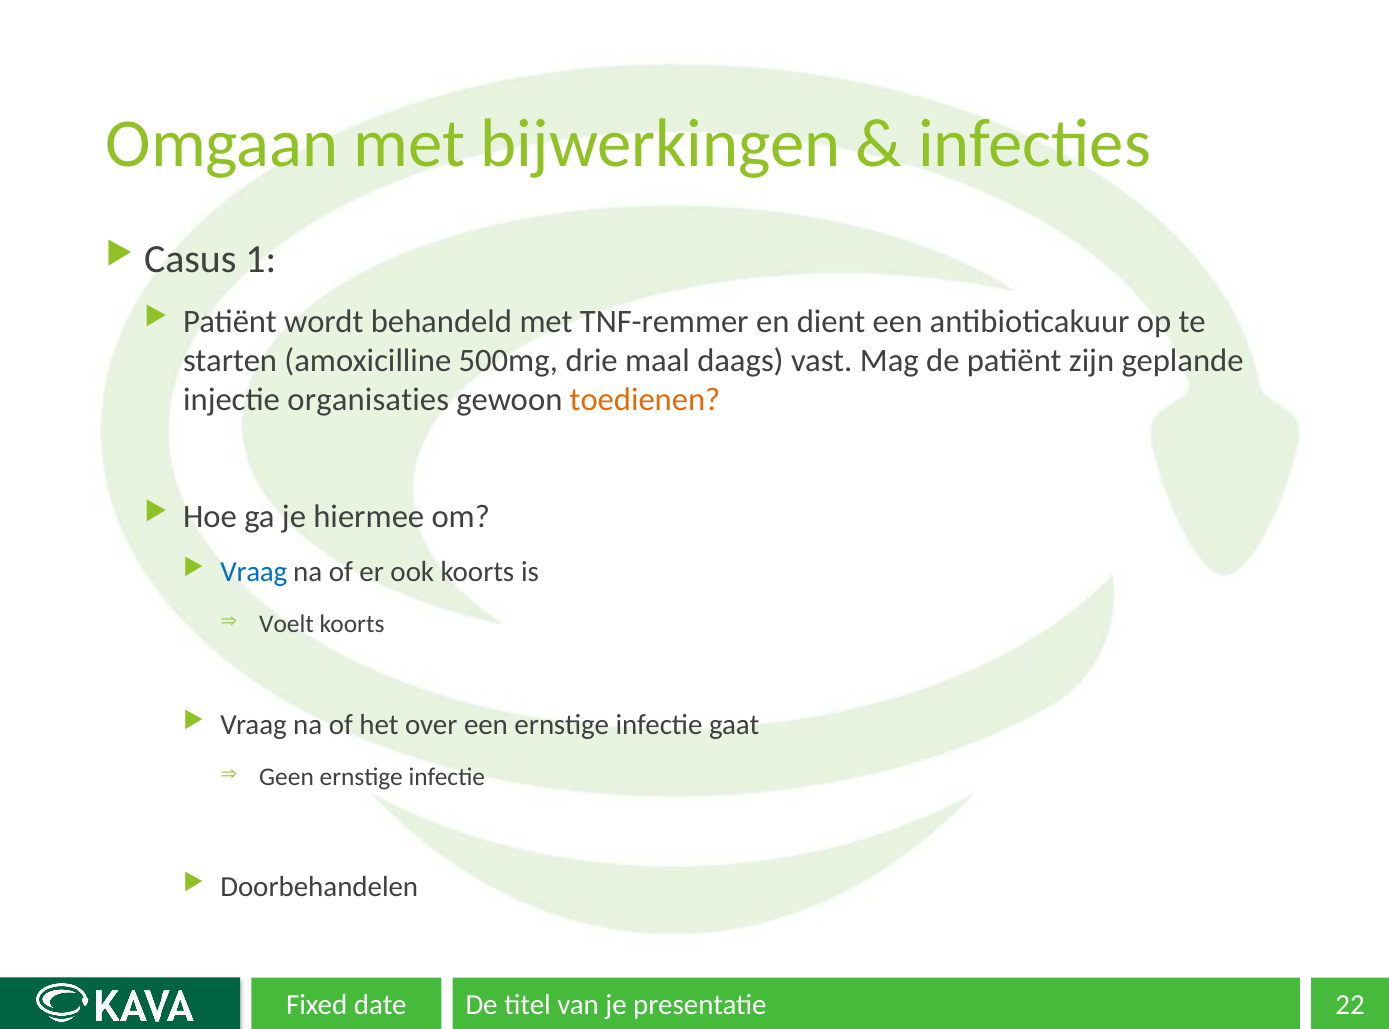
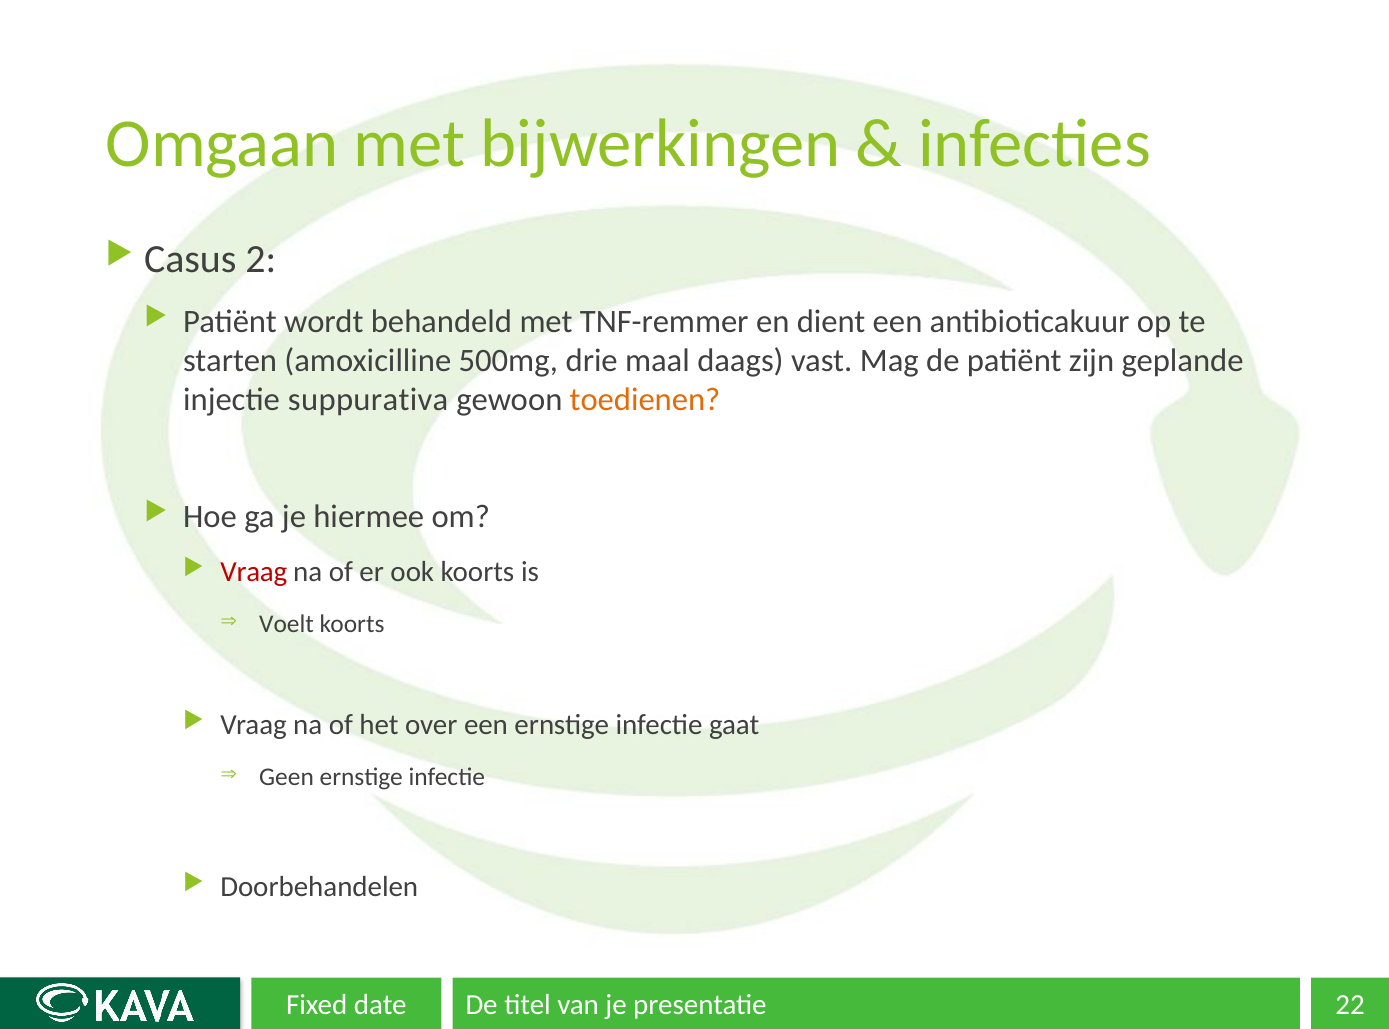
1: 1 -> 2 (261, 260)
organisaties: organisaties -> suppurativa (368, 400)
Vraag colour: blue -> red (254, 572)
